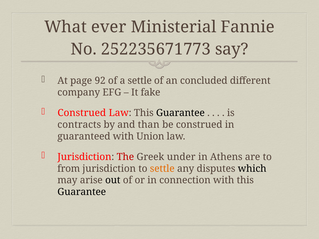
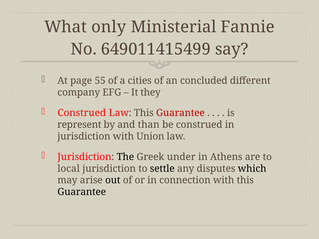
ever: ever -> only (109, 27)
252235671773: 252235671773 -> 649011415499 (156, 49)
92: 92 -> 55 (100, 81)
a settle: settle -> cities (140, 81)
fake: fake -> they (151, 93)
Guarantee colour: black -> red (180, 113)
contracts: contracts -> represent (79, 125)
guaranteed: guaranteed -> jurisdiction (84, 136)
The colour: red -> black (125, 157)
from: from -> local (69, 169)
settle colour: orange -> black (162, 169)
